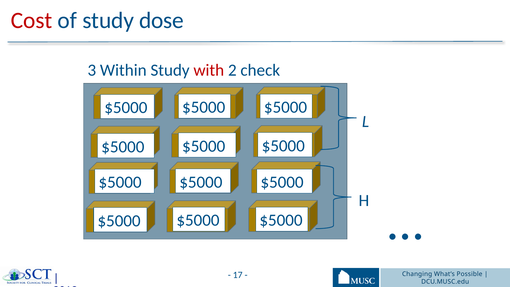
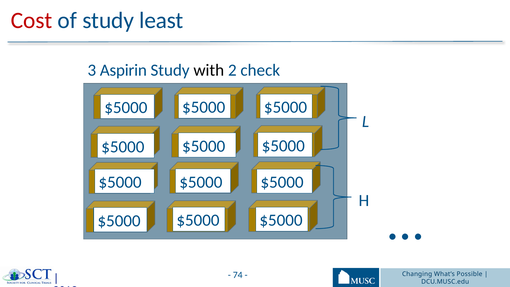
dose: dose -> least (161, 20)
Within: Within -> Aspirin (123, 70)
with colour: red -> black (209, 70)
17: 17 -> 74 (238, 275)
